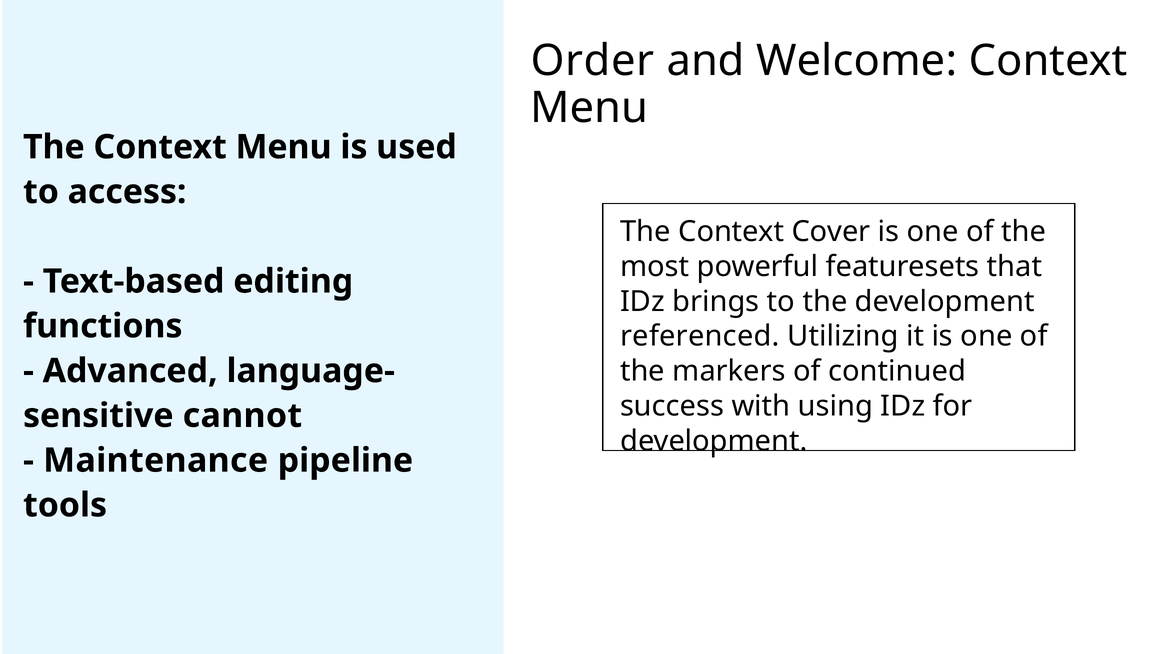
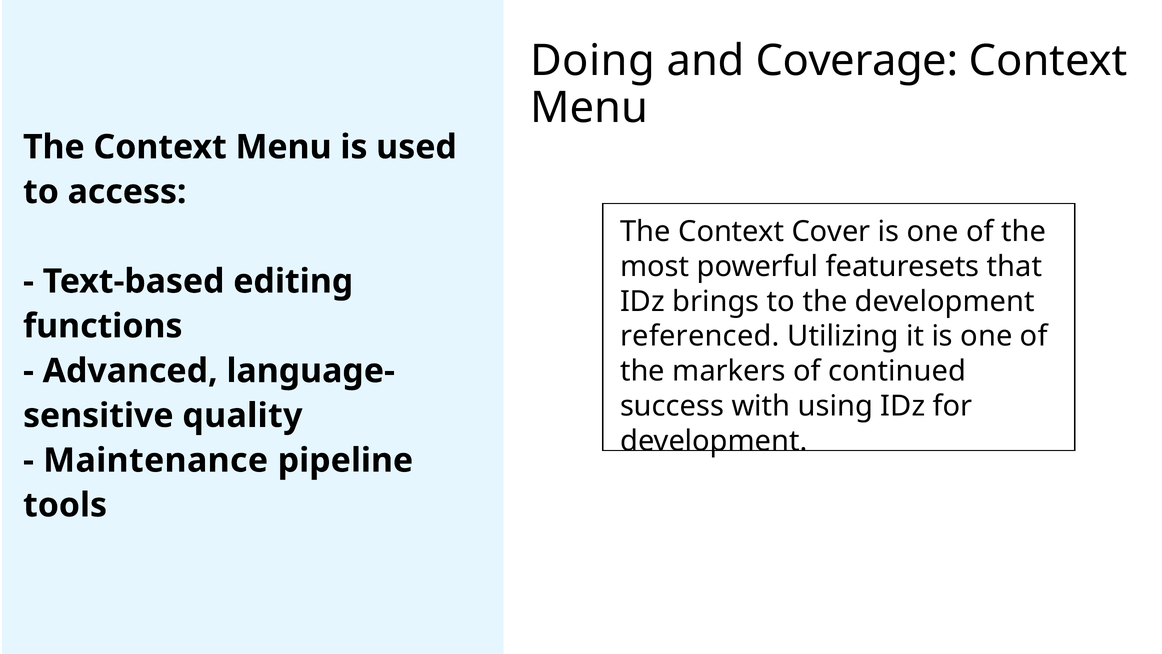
Order: Order -> Doing (593, 61)
Welcome: Welcome -> Coverage (857, 61)
cannot: cannot -> quality (242, 415)
